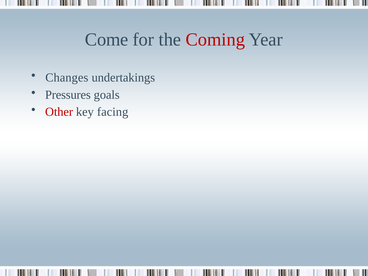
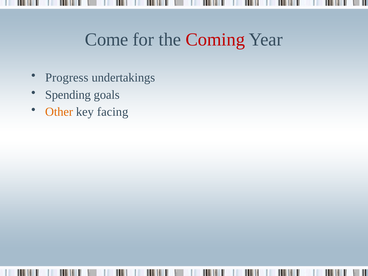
Changes: Changes -> Progress (67, 78)
Pressures: Pressures -> Spending (68, 95)
Other colour: red -> orange (59, 112)
